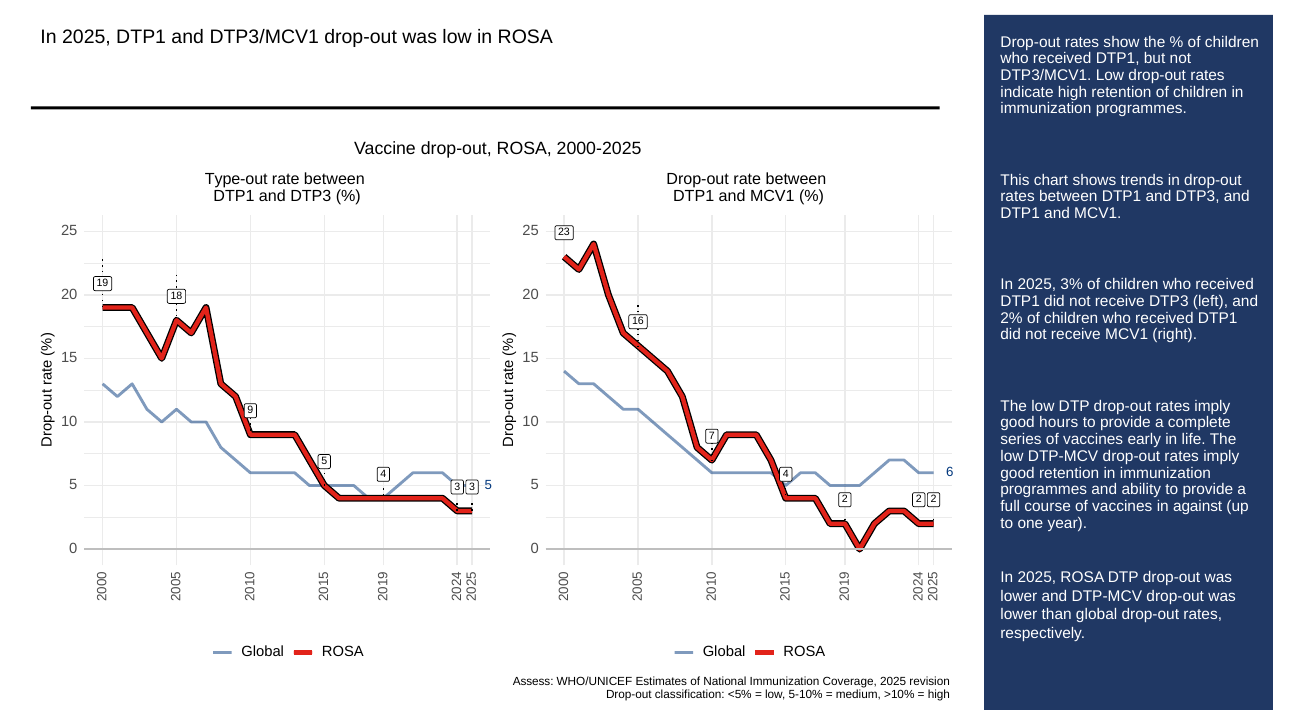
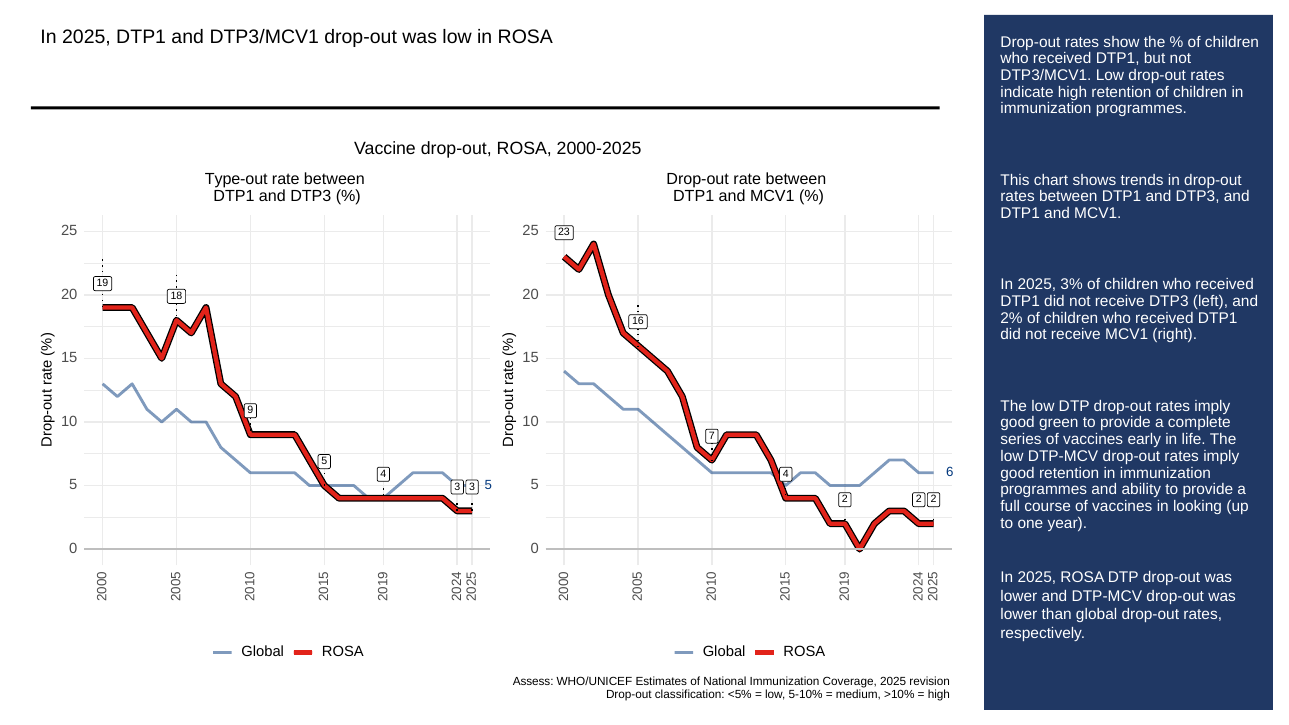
hours: hours -> green (1059, 423)
against: against -> looking (1198, 506)
